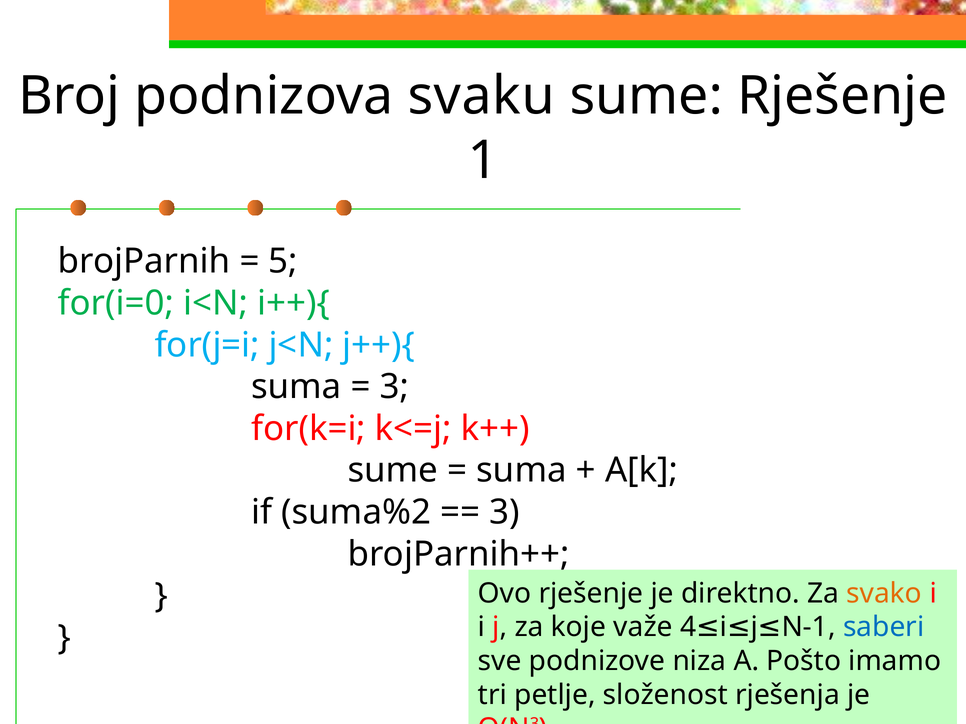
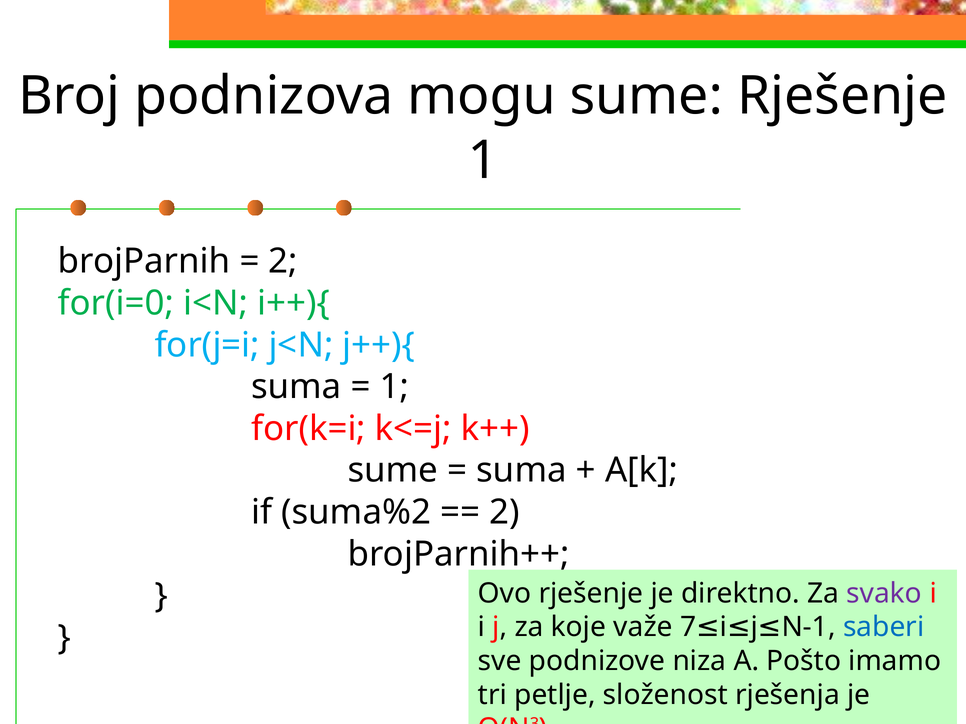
svaku: svaku -> mogu (481, 96)
5: 5 -> 2 (283, 262)
3: 3 -> 1 (394, 387)
3: 3 -> 2 (504, 513)
svako colour: orange -> purple (884, 594)
4: 4 -> 7 (688, 628)
